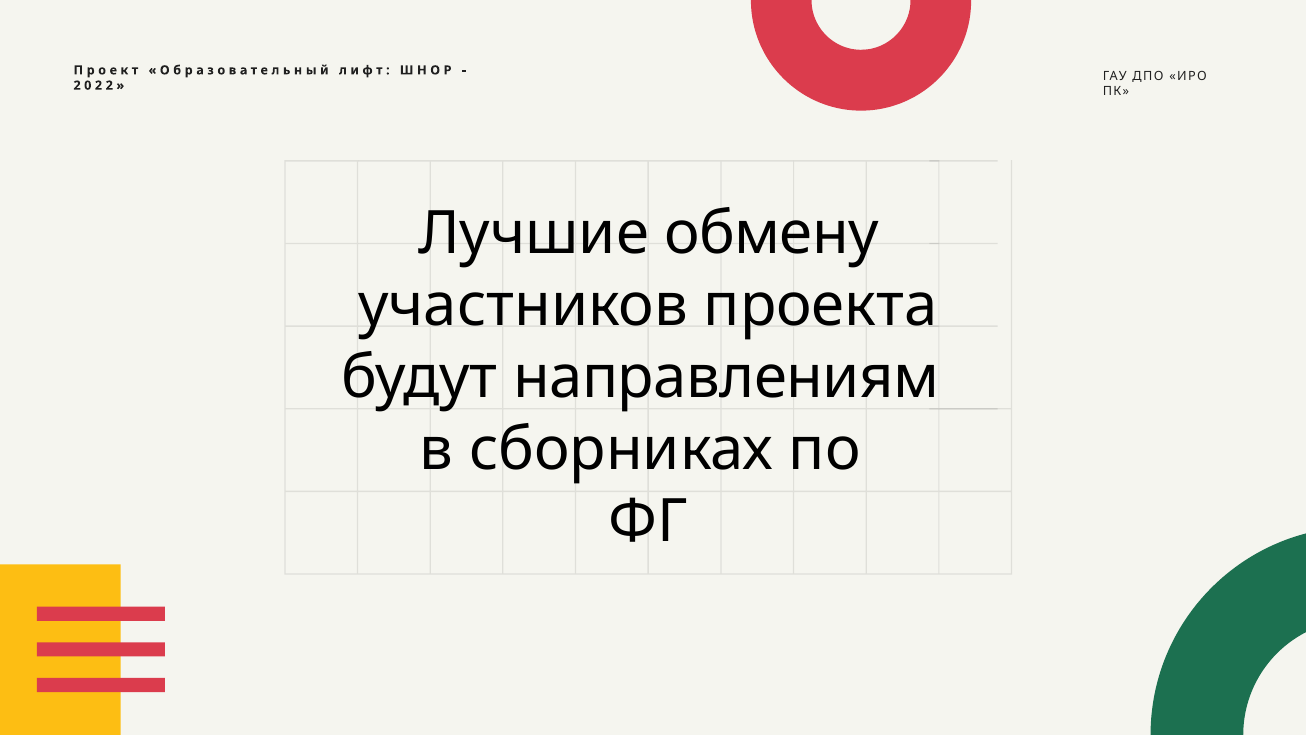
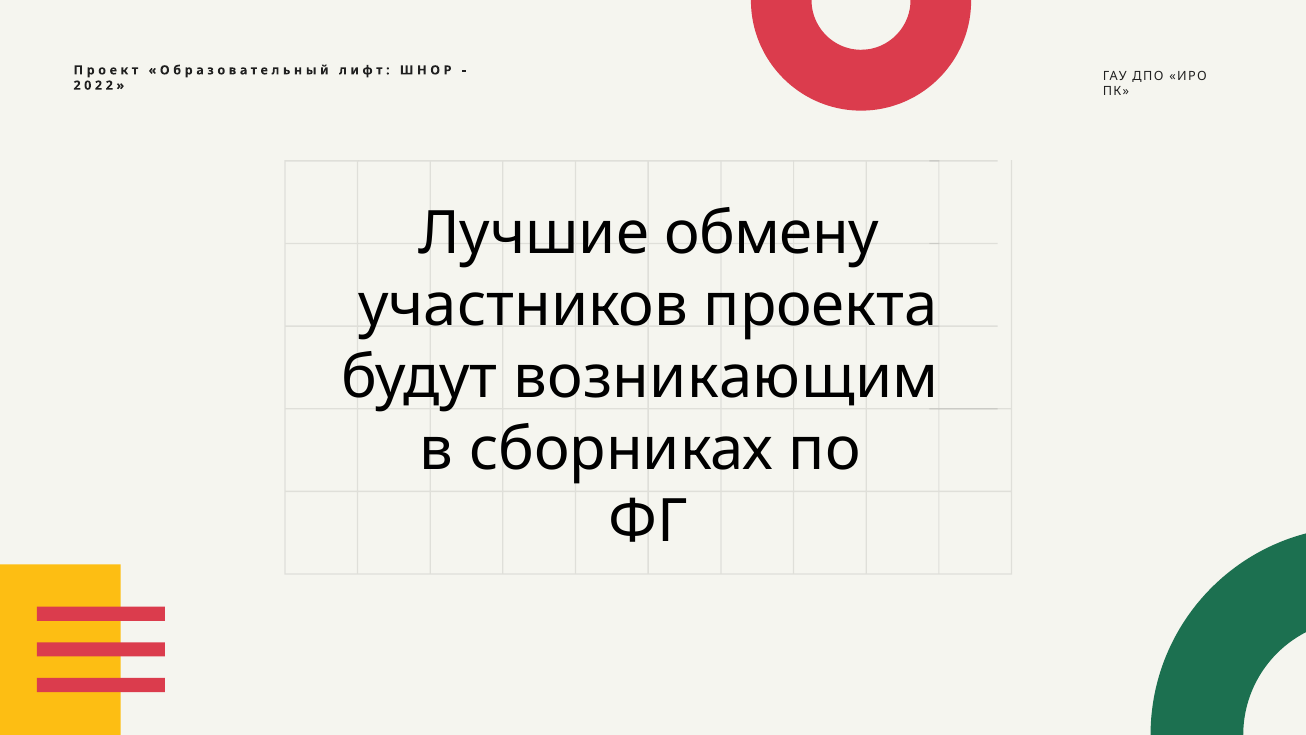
направлениям: направлениям -> возникающим (726, 378)
